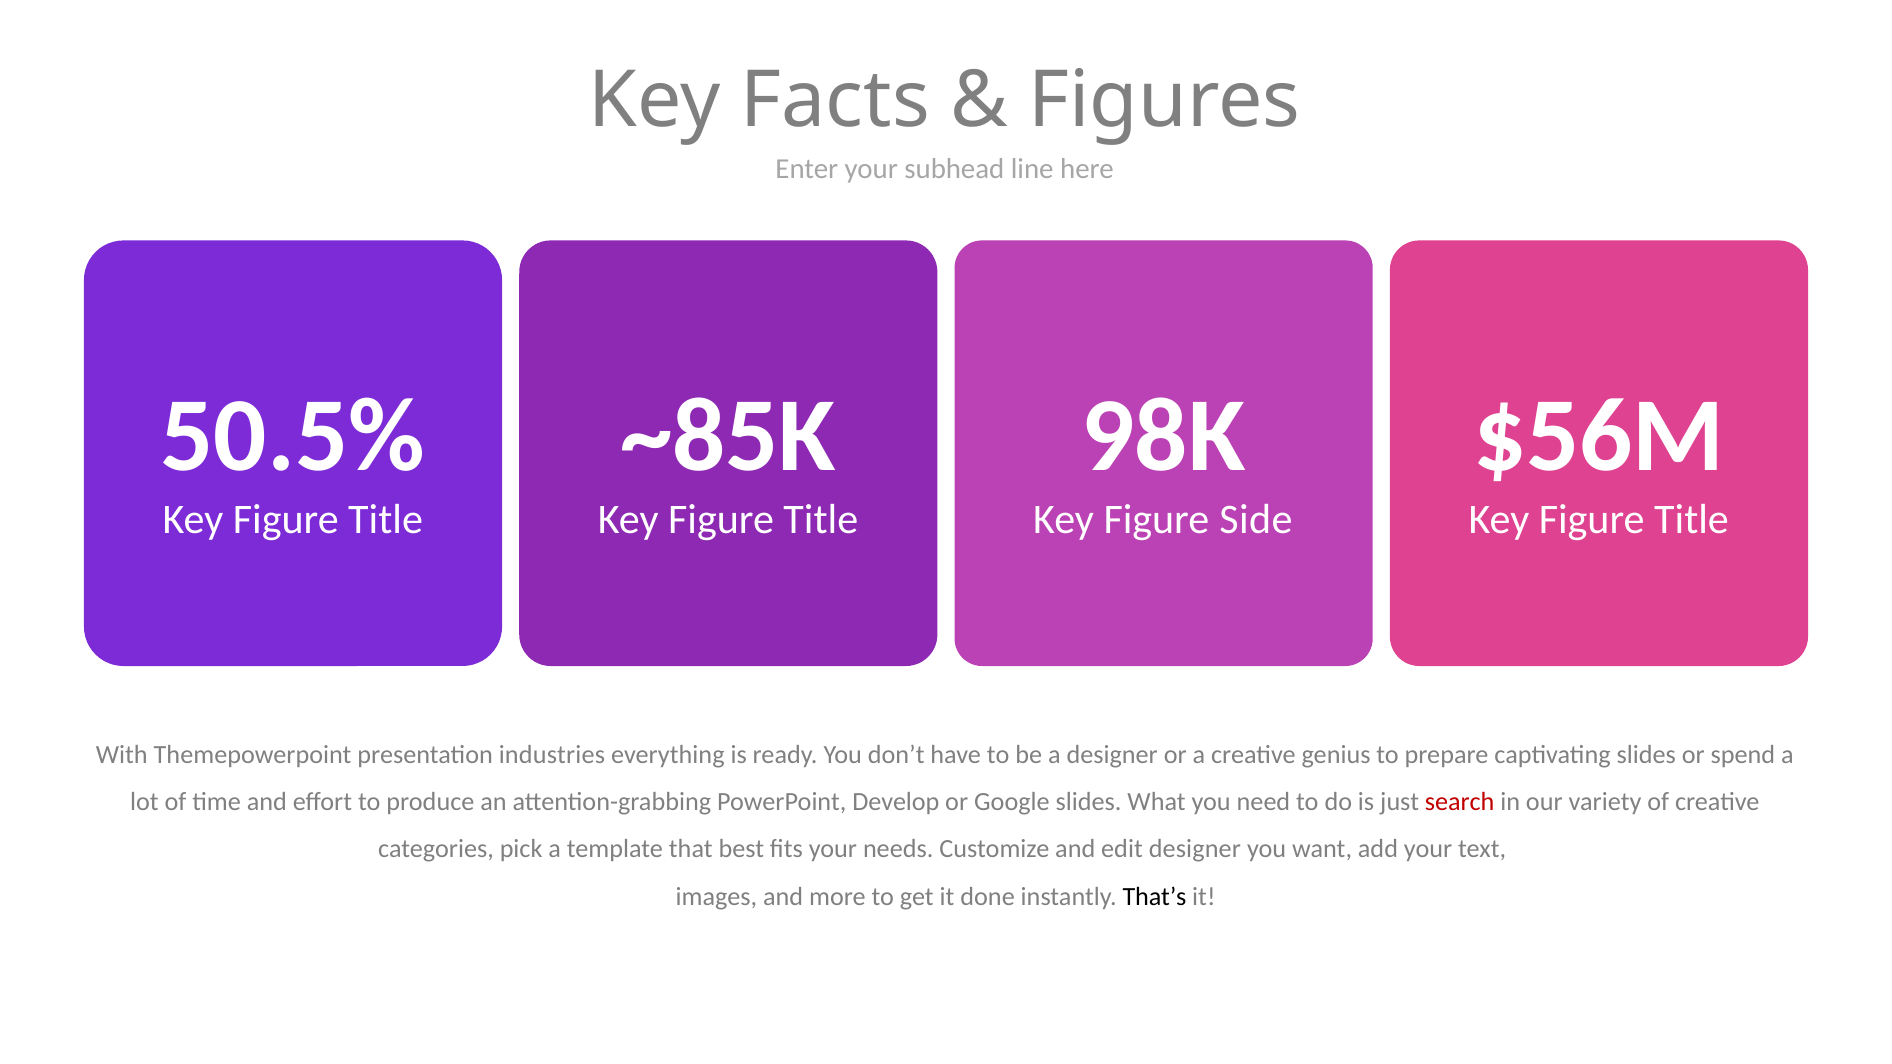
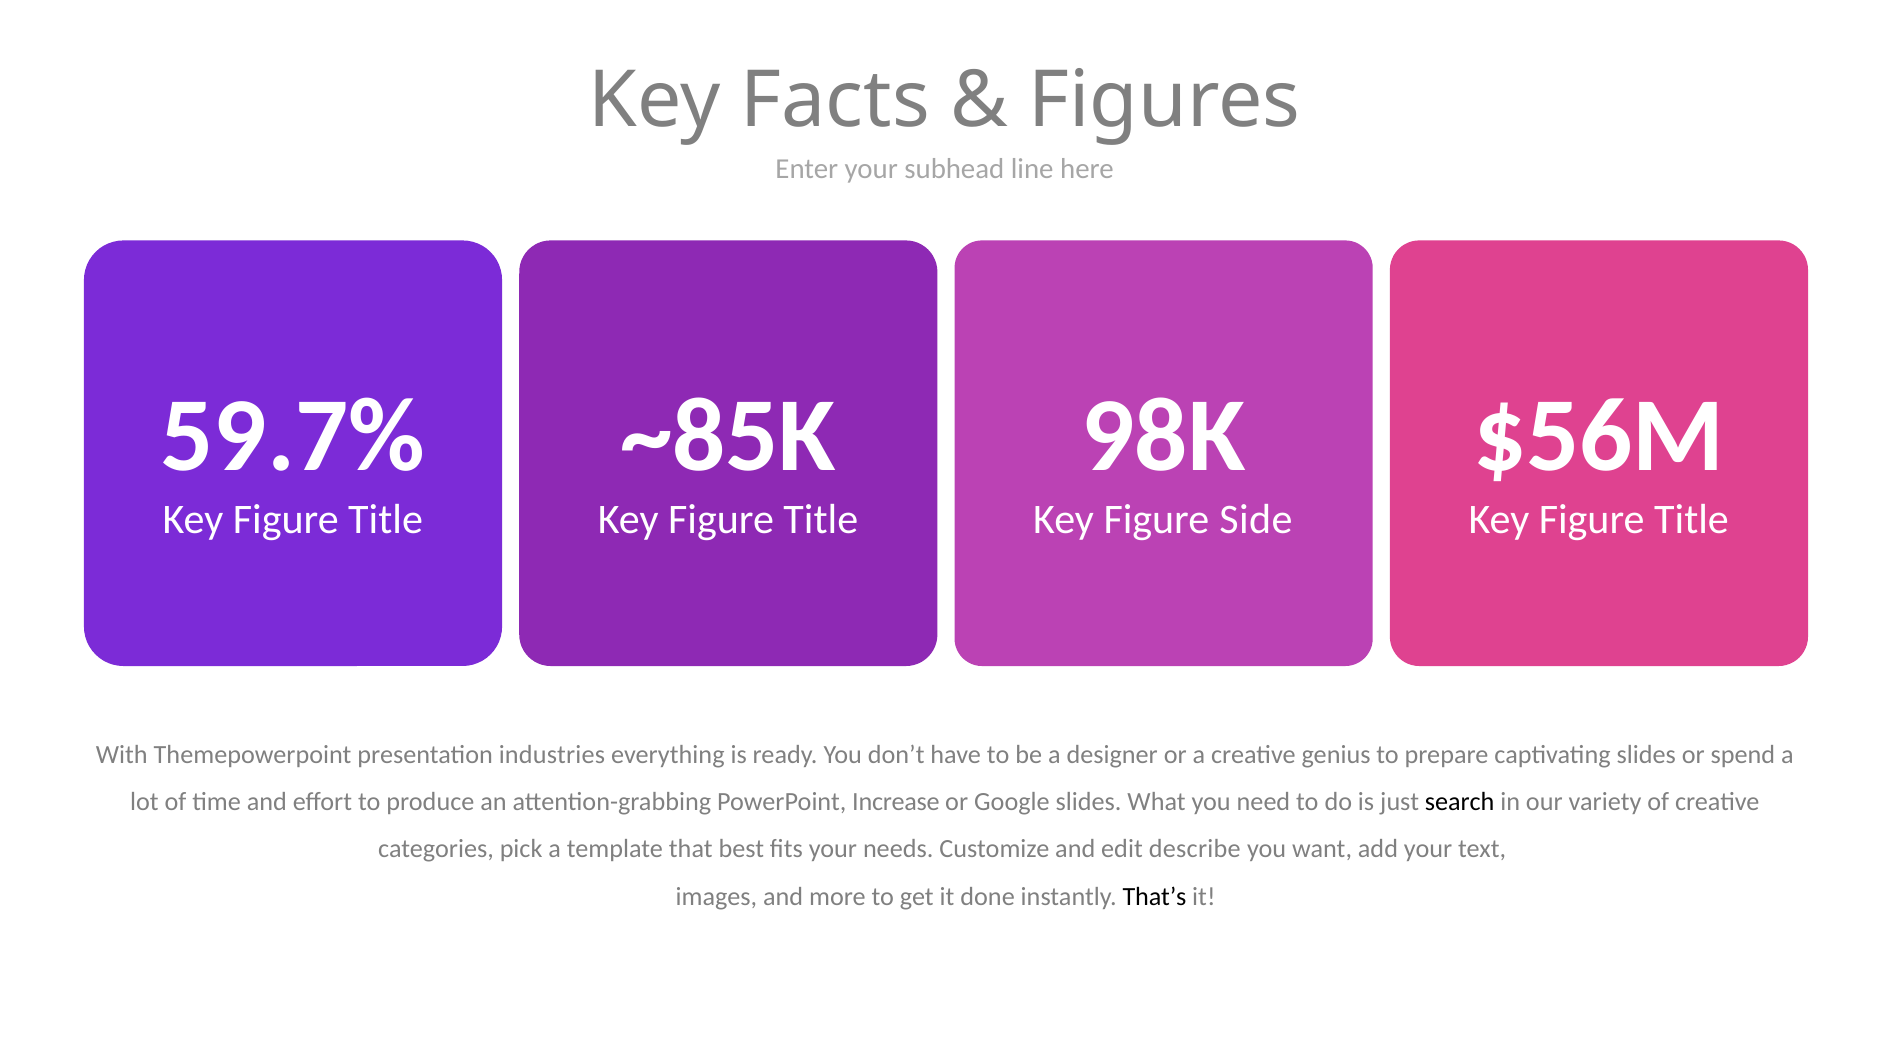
50.5%: 50.5% -> 59.7% (293, 435)
Develop: Develop -> Increase (896, 802)
search colour: red -> black (1460, 802)
edit designer: designer -> describe (1195, 849)
